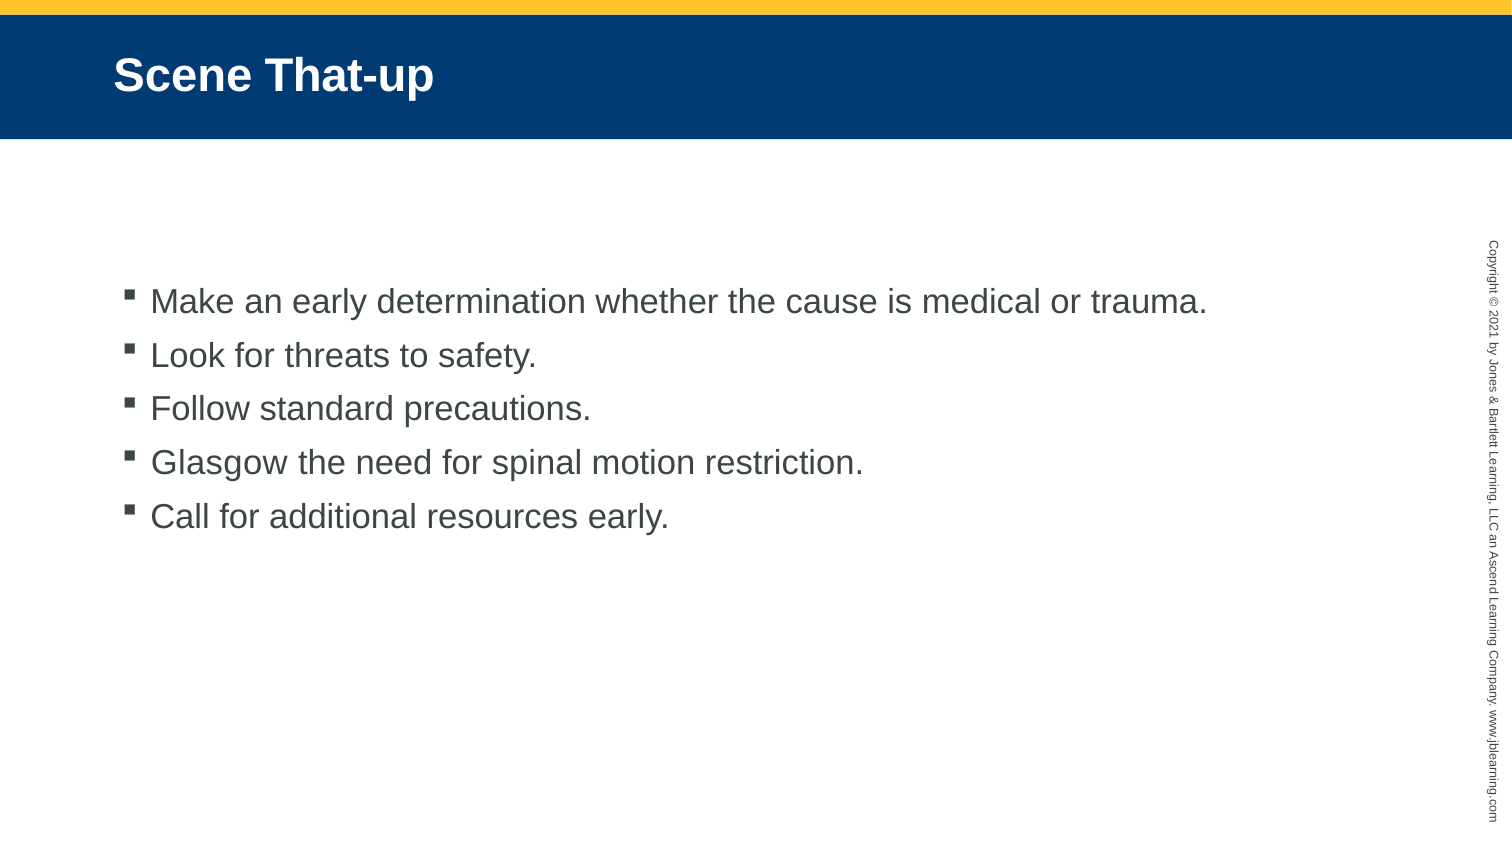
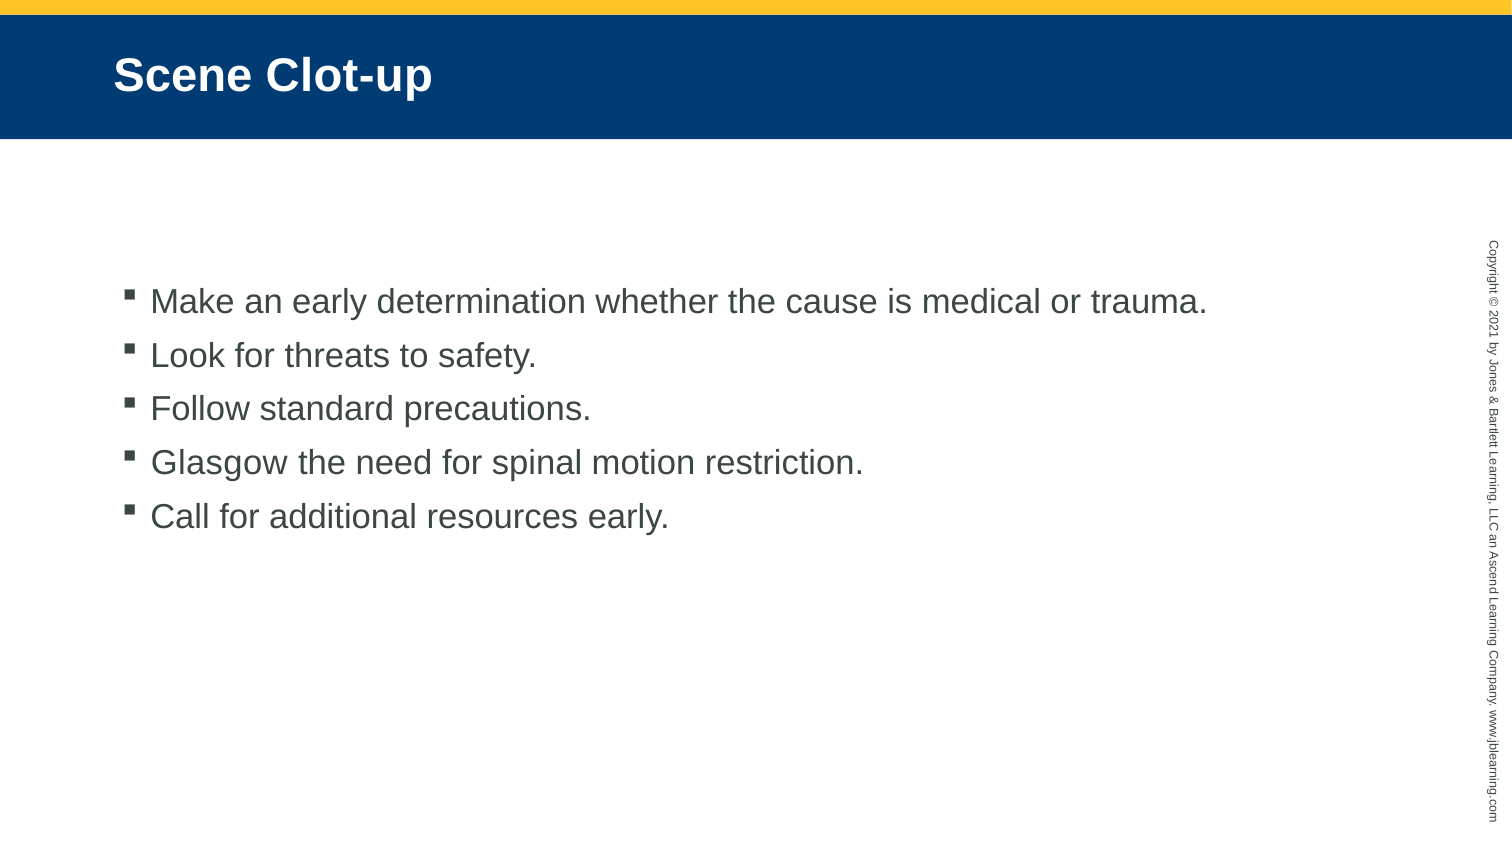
That-up: That-up -> Clot-up (349, 76)
